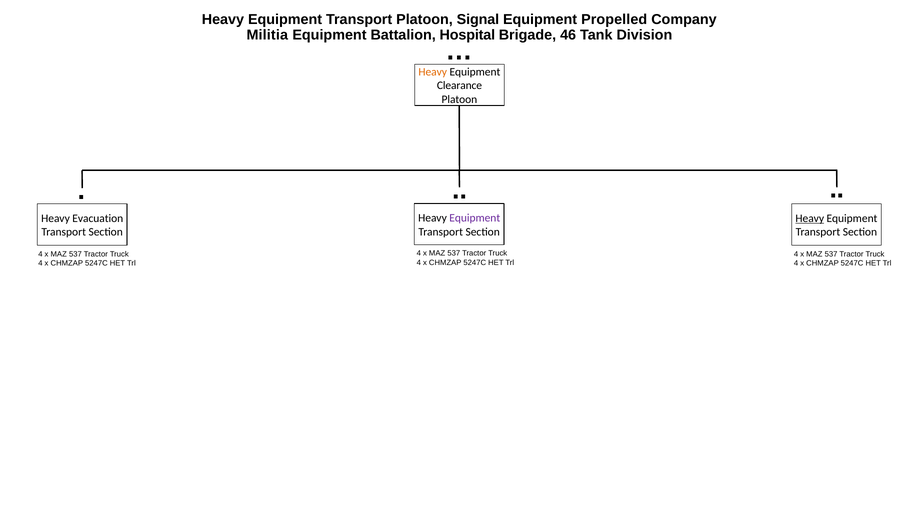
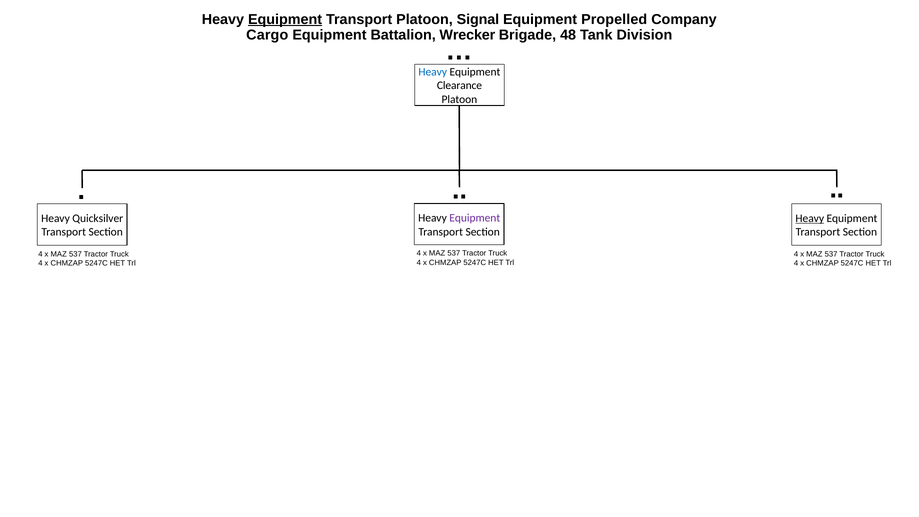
Equipment underline: none -> present (285, 19)
Militia: Militia -> Cargo (267, 35)
Hospital: Hospital -> Wrecker (467, 35)
46: 46 -> 48 (568, 35)
Heavy colour: orange -> blue (433, 72)
Evacuation: Evacuation -> Quicksilver (98, 218)
